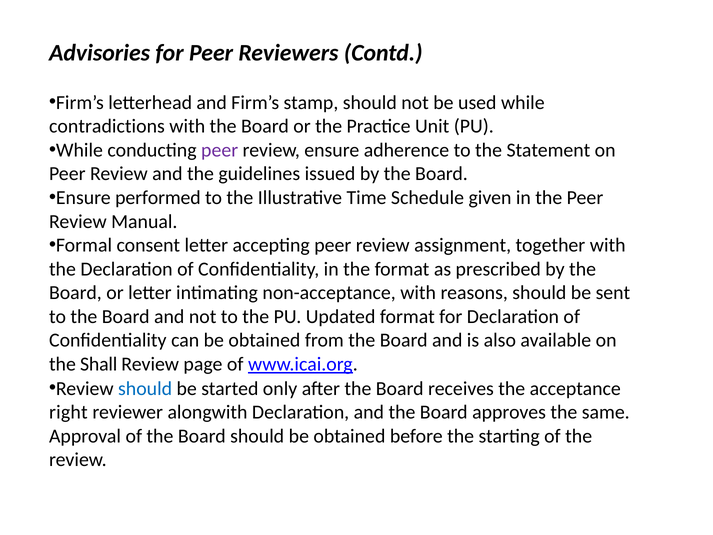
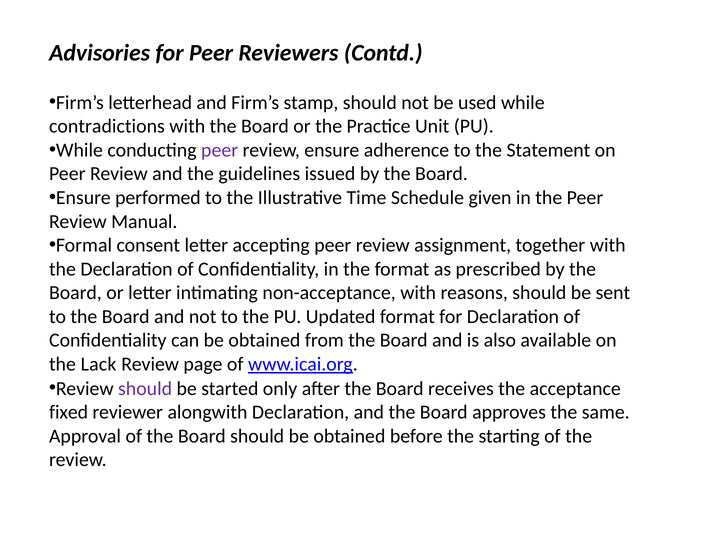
Shall: Shall -> Lack (99, 364)
should colour: blue -> purple (145, 388)
right: right -> fixed (69, 412)
